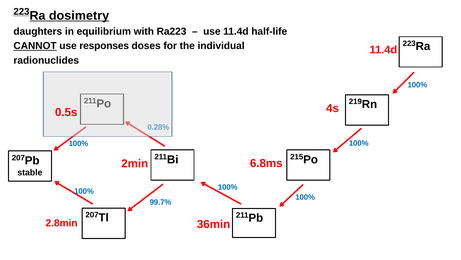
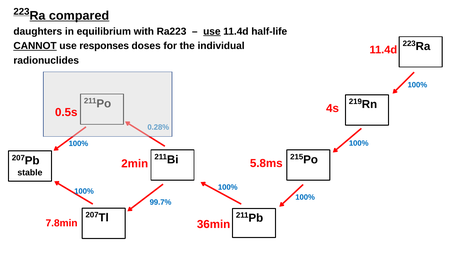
dosimetry: dosimetry -> compared (79, 15)
use underline: none -> present (212, 31)
6.8ms: 6.8ms -> 5.8ms (266, 163)
2.8min: 2.8min -> 7.8min (62, 223)
